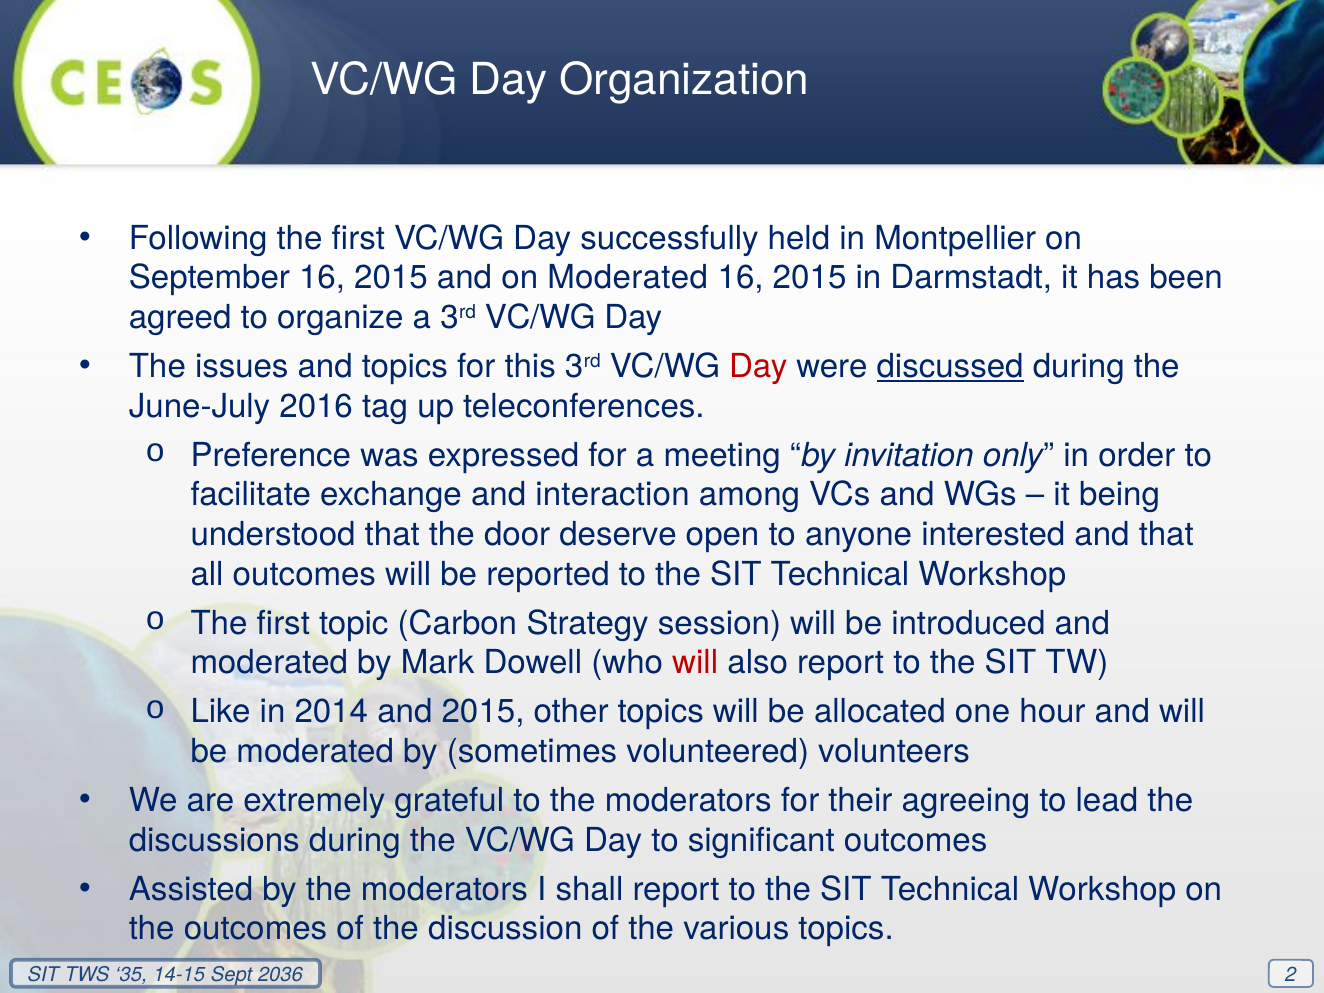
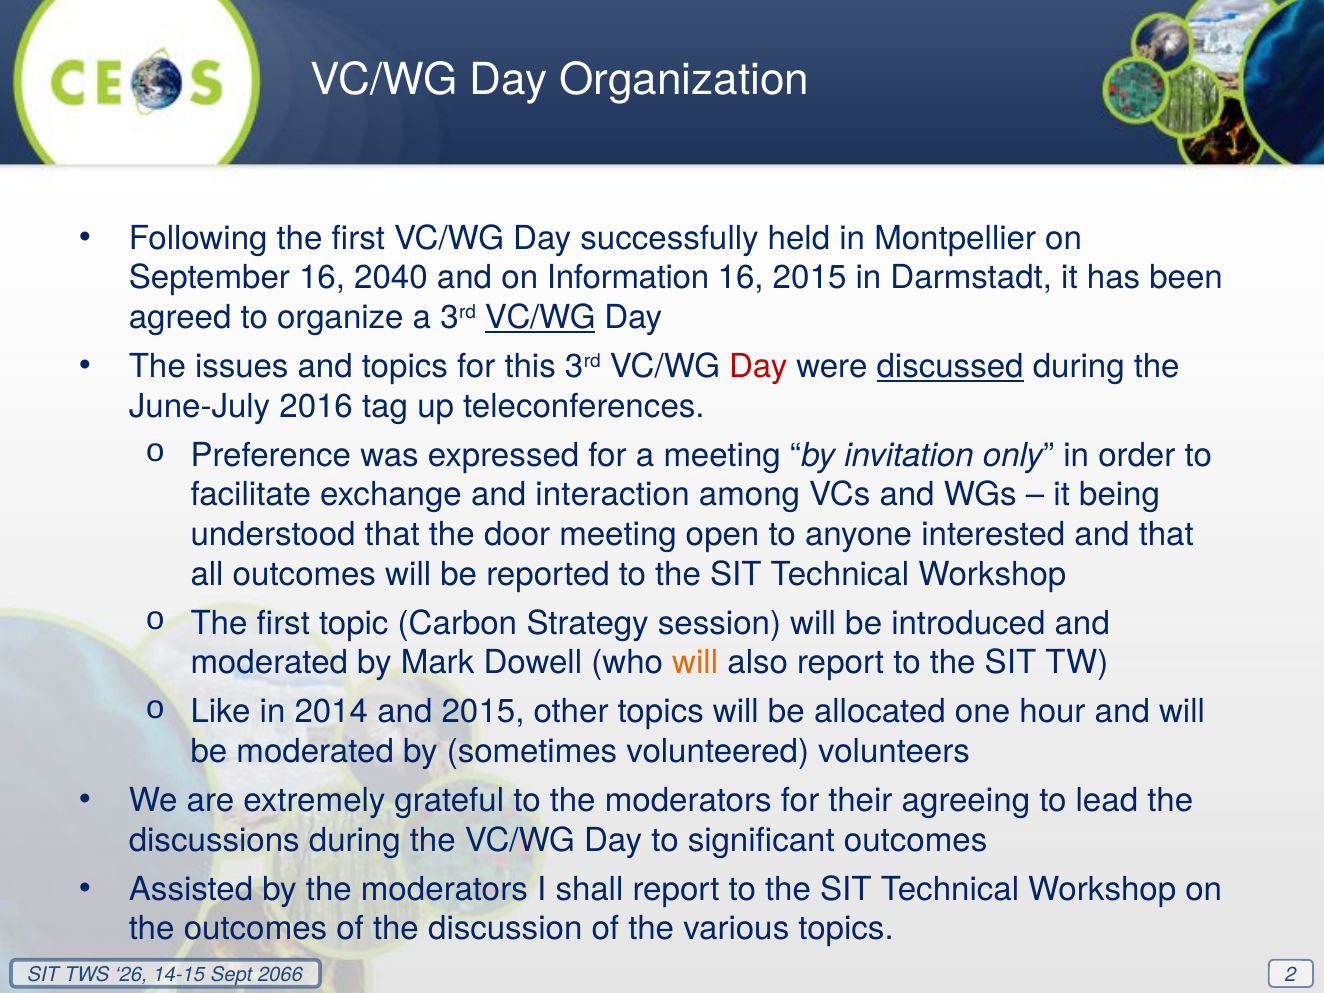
September 16 2015: 2015 -> 2040 (391, 278)
on Moderated: Moderated -> Information (628, 278)
VC/WG underline: none -> present (540, 318)
door deserve: deserve -> meeting (618, 535)
will colour: red -> orange (695, 663)
35: 35 -> 26 (131, 975)
2036: 2036 -> 2066 (280, 975)
